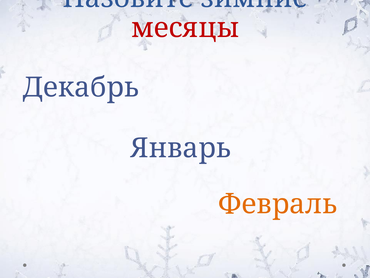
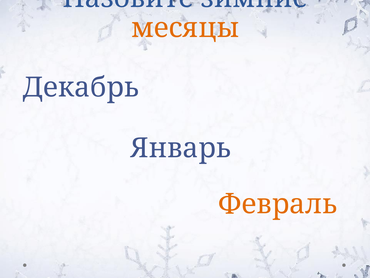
месяцы colour: red -> orange (185, 28)
